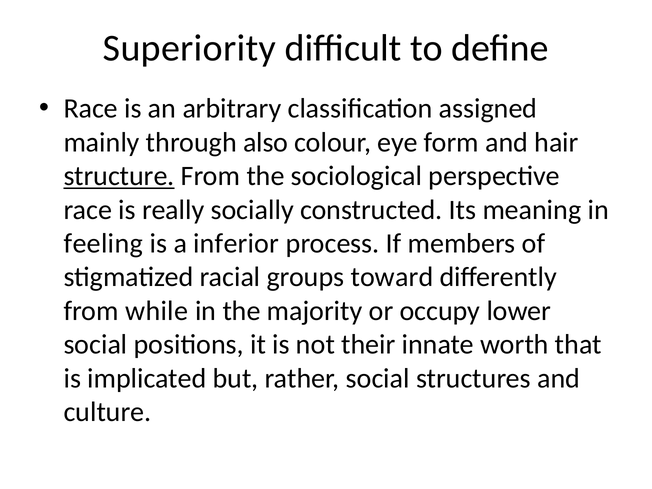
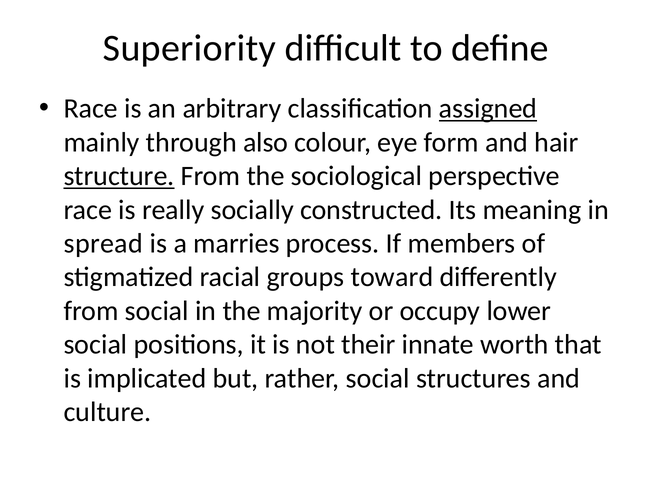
assigned underline: none -> present (488, 109)
feeling: feeling -> spread (103, 243)
inferior: inferior -> marries (236, 243)
from while: while -> social (157, 311)
